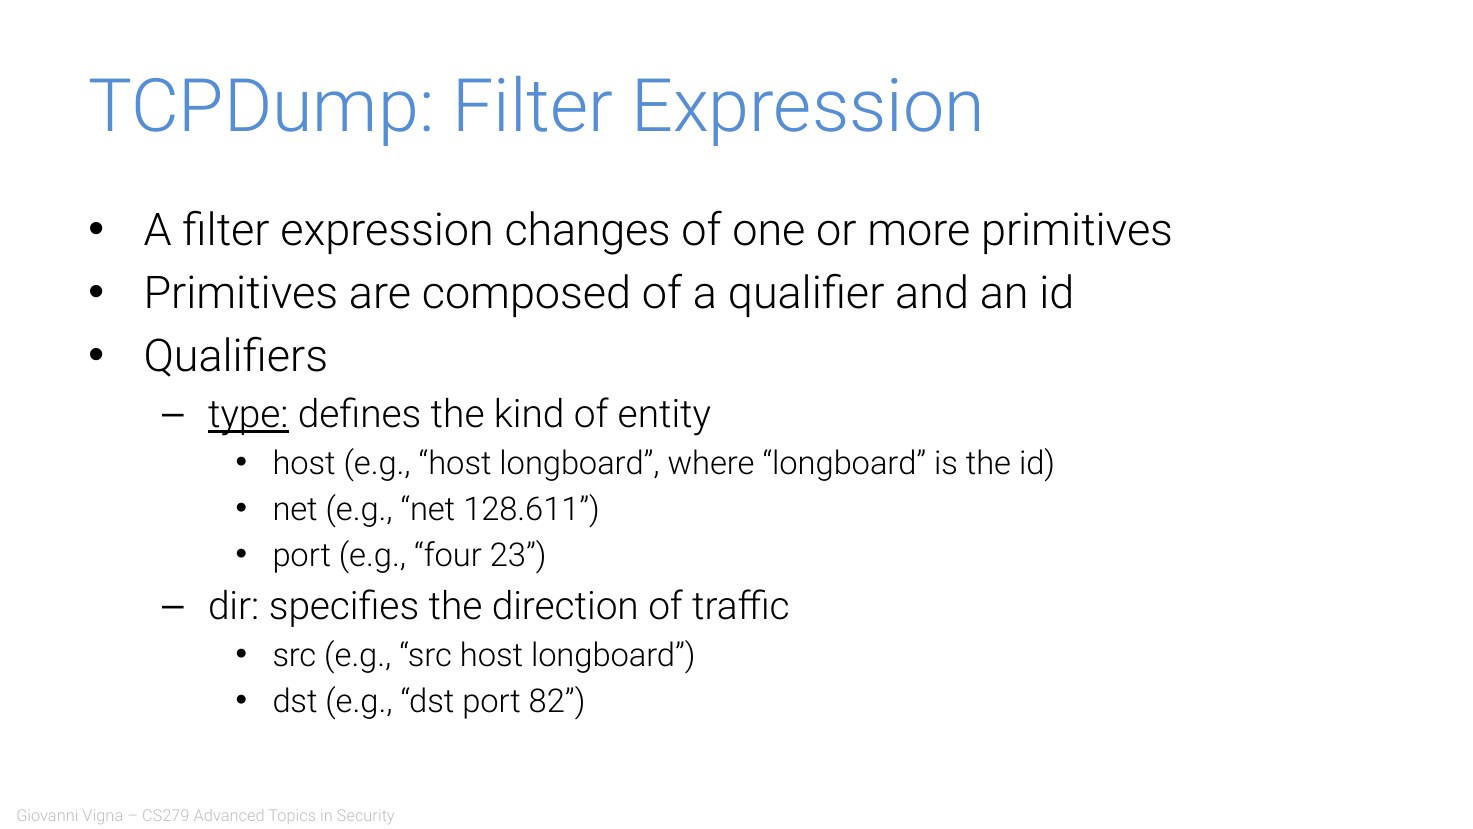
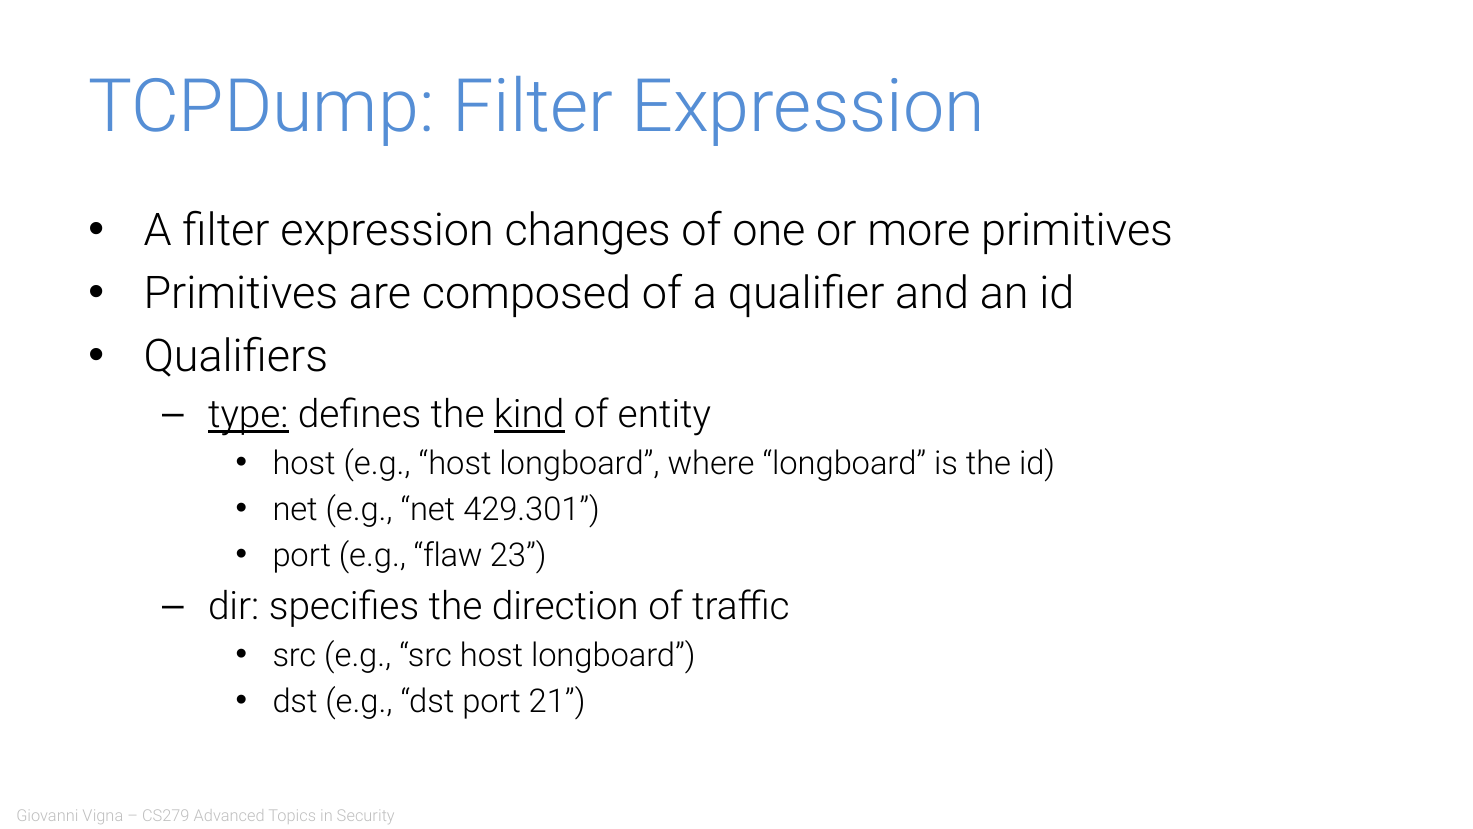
kind underline: none -> present (529, 414)
128.611: 128.611 -> 429.301 (532, 509)
four: four -> flaw (448, 555)
82: 82 -> 21 (557, 701)
